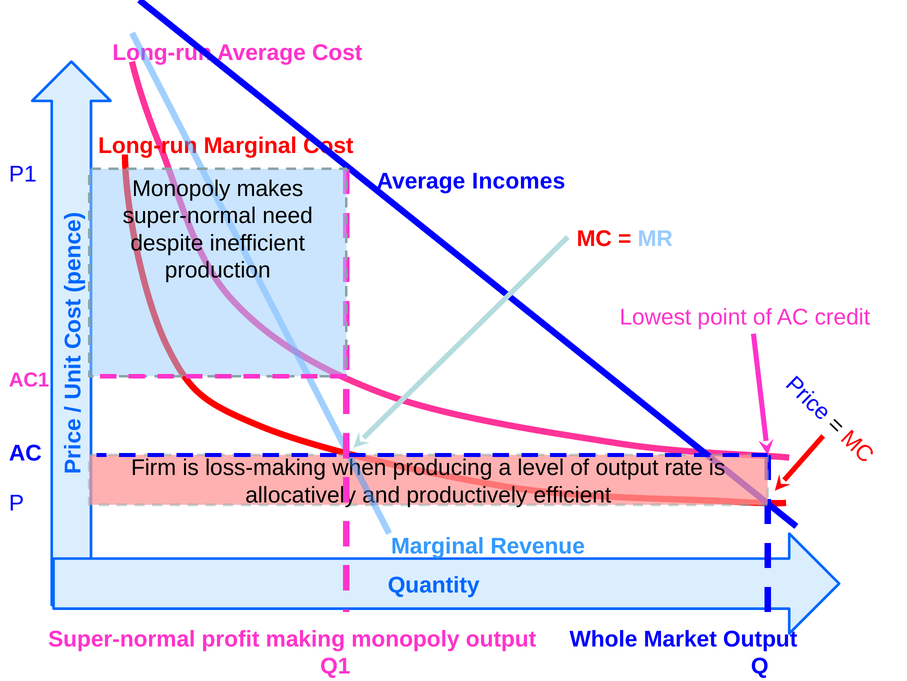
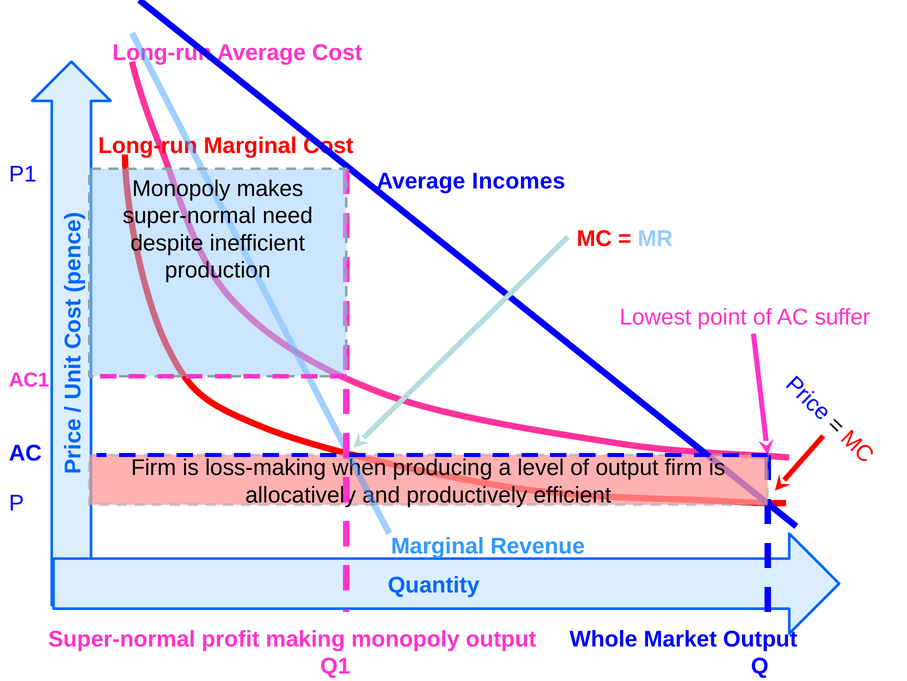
credit: credit -> suffer (842, 317)
output rate: rate -> firm (684, 467)
